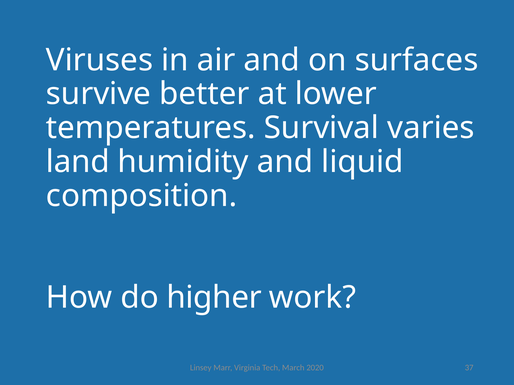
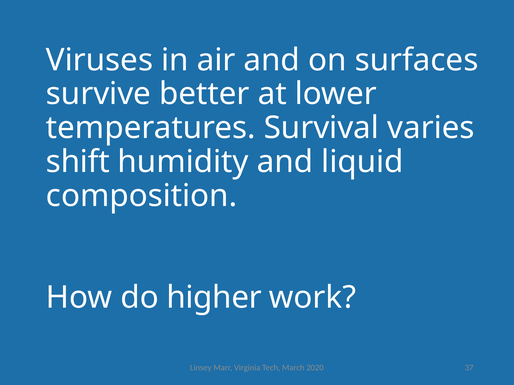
land: land -> shift (78, 162)
